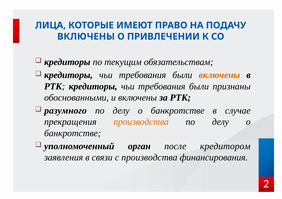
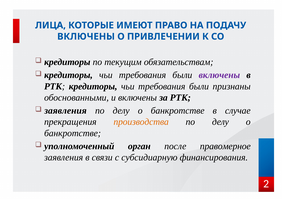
включены colour: orange -> purple (219, 75)
разумного: разумного -> заявления (65, 111)
кредитором: кредитором -> правомерное (225, 147)
с производства: производства -> субсидиарную (149, 158)
